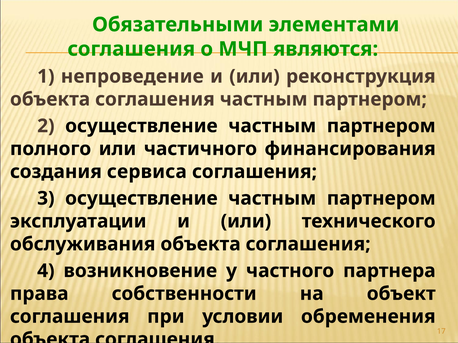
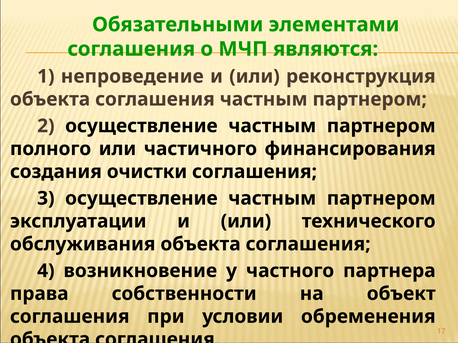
сервиса: сервиса -> очистки (147, 172)
